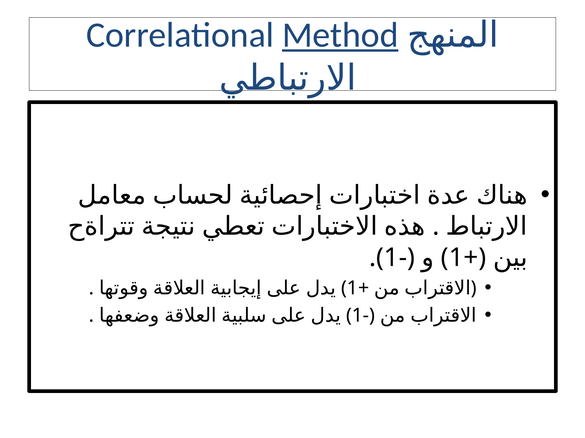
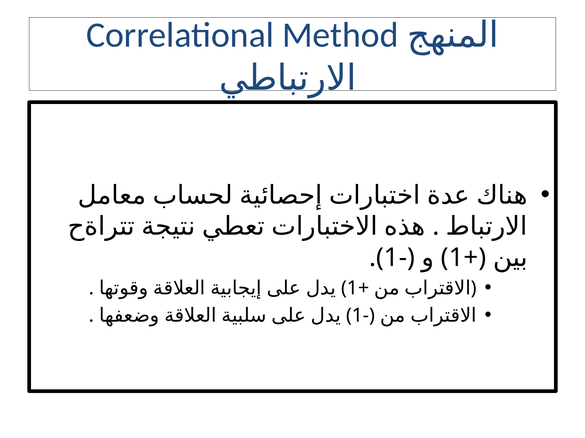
Method underline: present -> none (340, 35)
